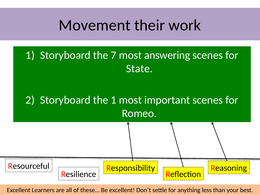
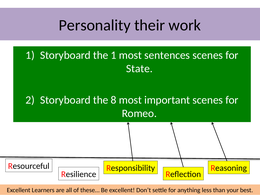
Movement: Movement -> Personality (95, 25)
the 7: 7 -> 1 (114, 55)
answering: answering -> sentences (167, 55)
the 1: 1 -> 8 (114, 100)
